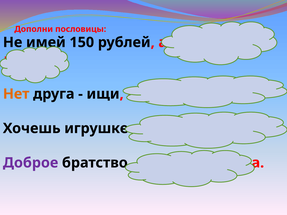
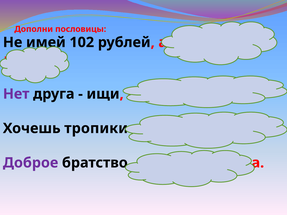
150: 150 -> 102 (82, 42)
Нет colour: orange -> purple (16, 94)
игрушке: игрушке -> тропики (96, 128)
